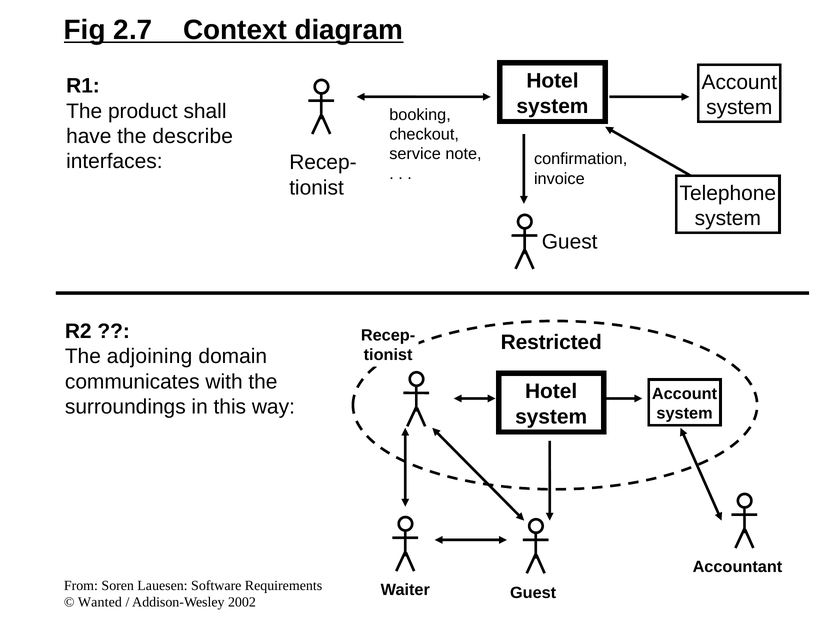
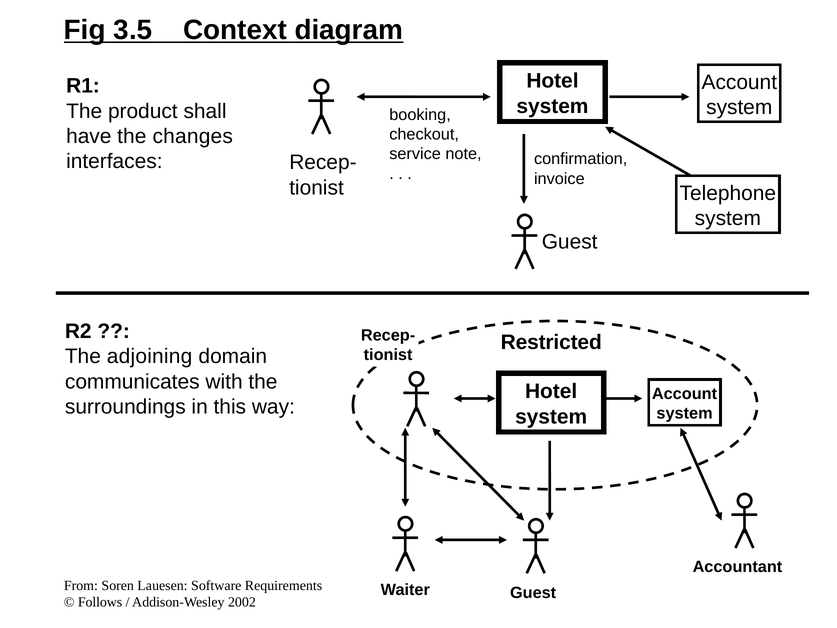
2.7: 2.7 -> 3.5 (133, 30)
describe: describe -> changes (193, 136)
Wanted: Wanted -> Follows (100, 602)
